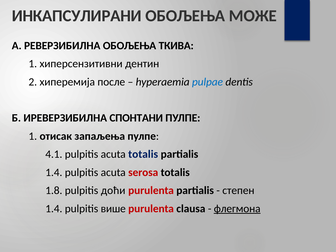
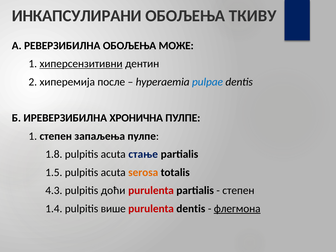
МОЖЕ: МОЖЕ -> ТКИВУ (253, 16)
ТКИВА: ТКИВА -> МОЖЕ (176, 46)
хиперсензитивни underline: none -> present (81, 64)
СПОНТАНИ: СПОНТАНИ -> ХРОНИЧНА (136, 118)
1 отисак: отисак -> степен (56, 136)
4.1: 4.1 -> 1.8 (54, 154)
acuta totalis: totalis -> стање (143, 154)
1.4: 1.4 -> 1.5 (54, 172)
serosa colour: red -> orange (143, 172)
1.8: 1.8 -> 4.3 (54, 190)
purulenta clausa: clausa -> dentis (191, 209)
